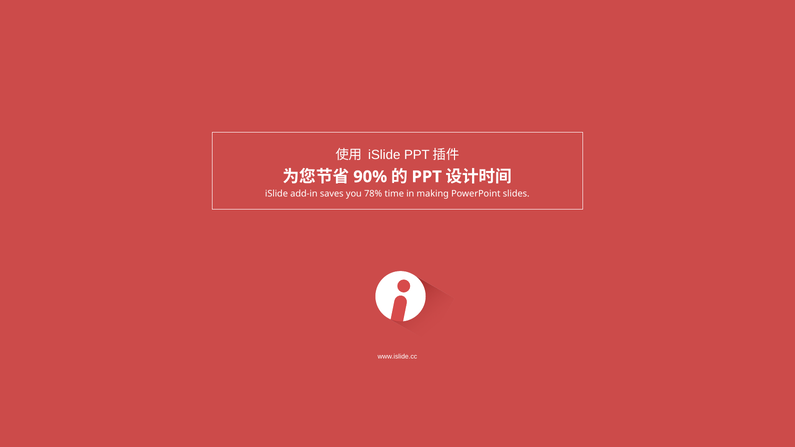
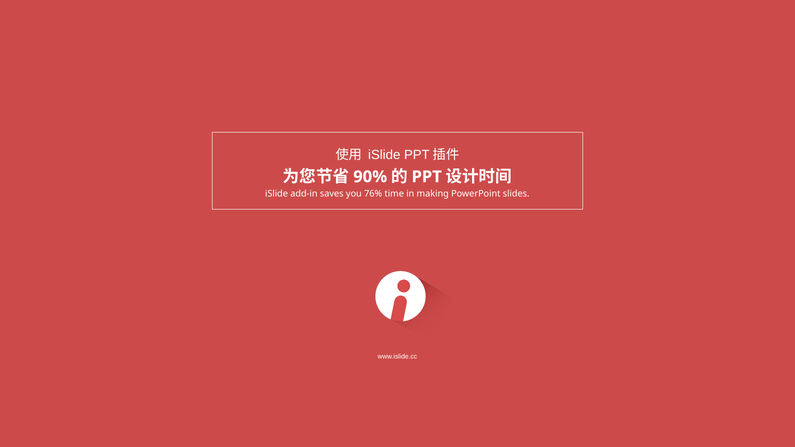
78%: 78% -> 76% (373, 194)
